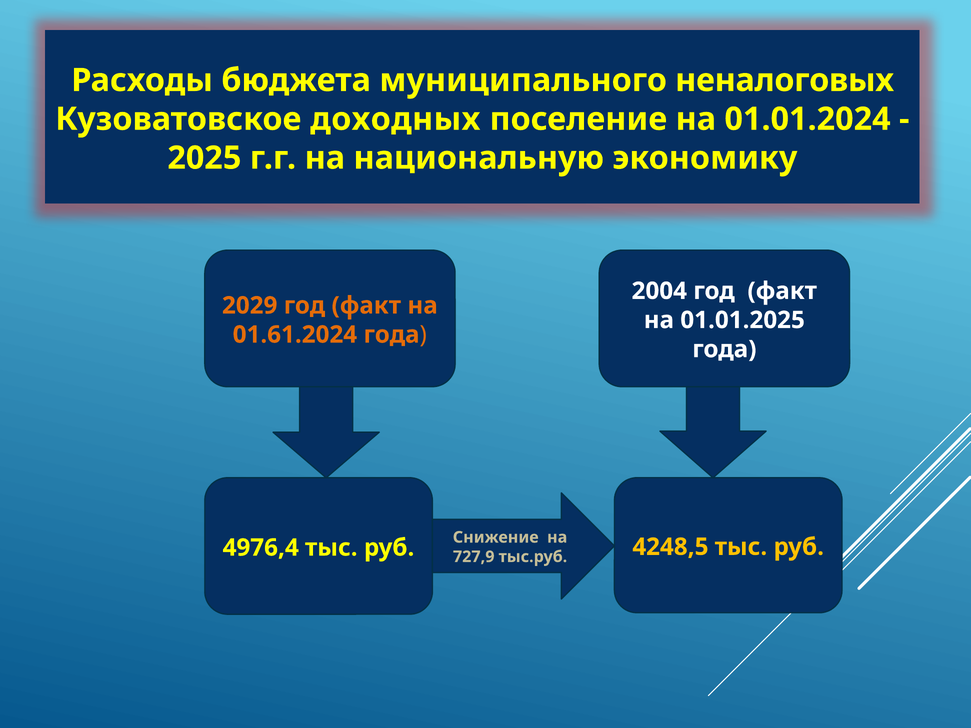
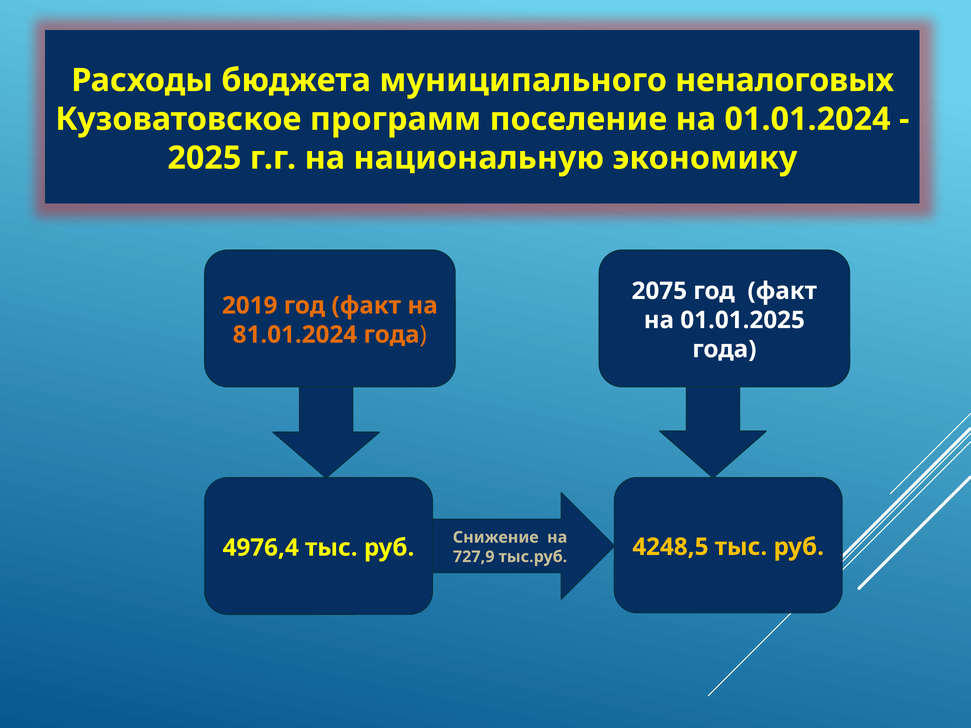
доходных: доходных -> программ (395, 119)
2004: 2004 -> 2075 (659, 291)
2029: 2029 -> 2019 (250, 306)
01.61.2024: 01.61.2024 -> 81.01.2024 (295, 335)
